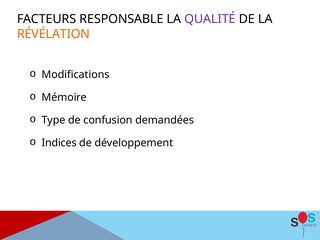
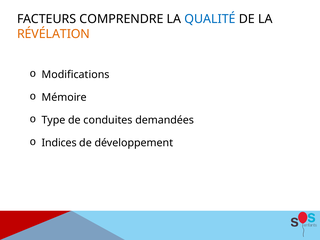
RESPONSABLE: RESPONSABLE -> COMPRENDRE (122, 19)
QUALITÉ colour: purple -> blue (210, 19)
confusion: confusion -> conduites (108, 120)
